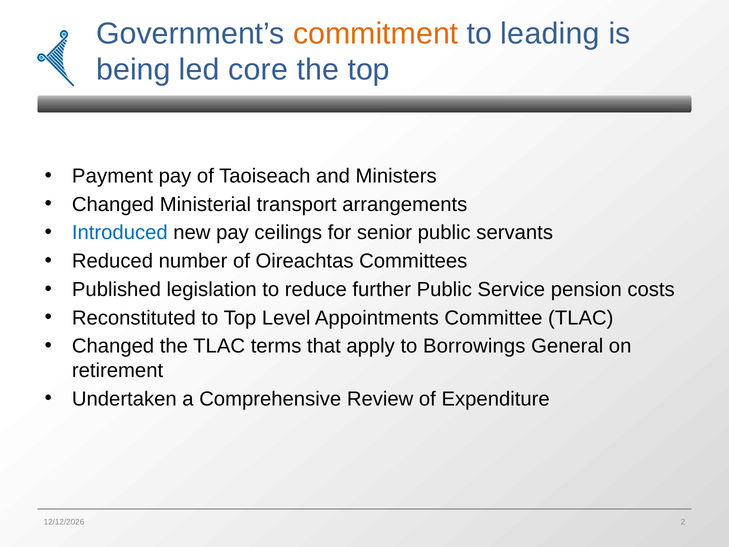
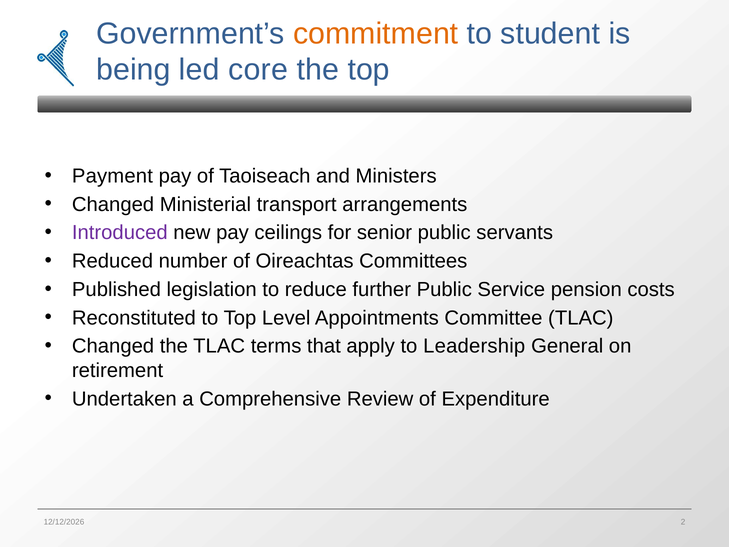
leading: leading -> student (550, 33)
Introduced colour: blue -> purple (120, 233)
Borrowings: Borrowings -> Leadership (474, 346)
